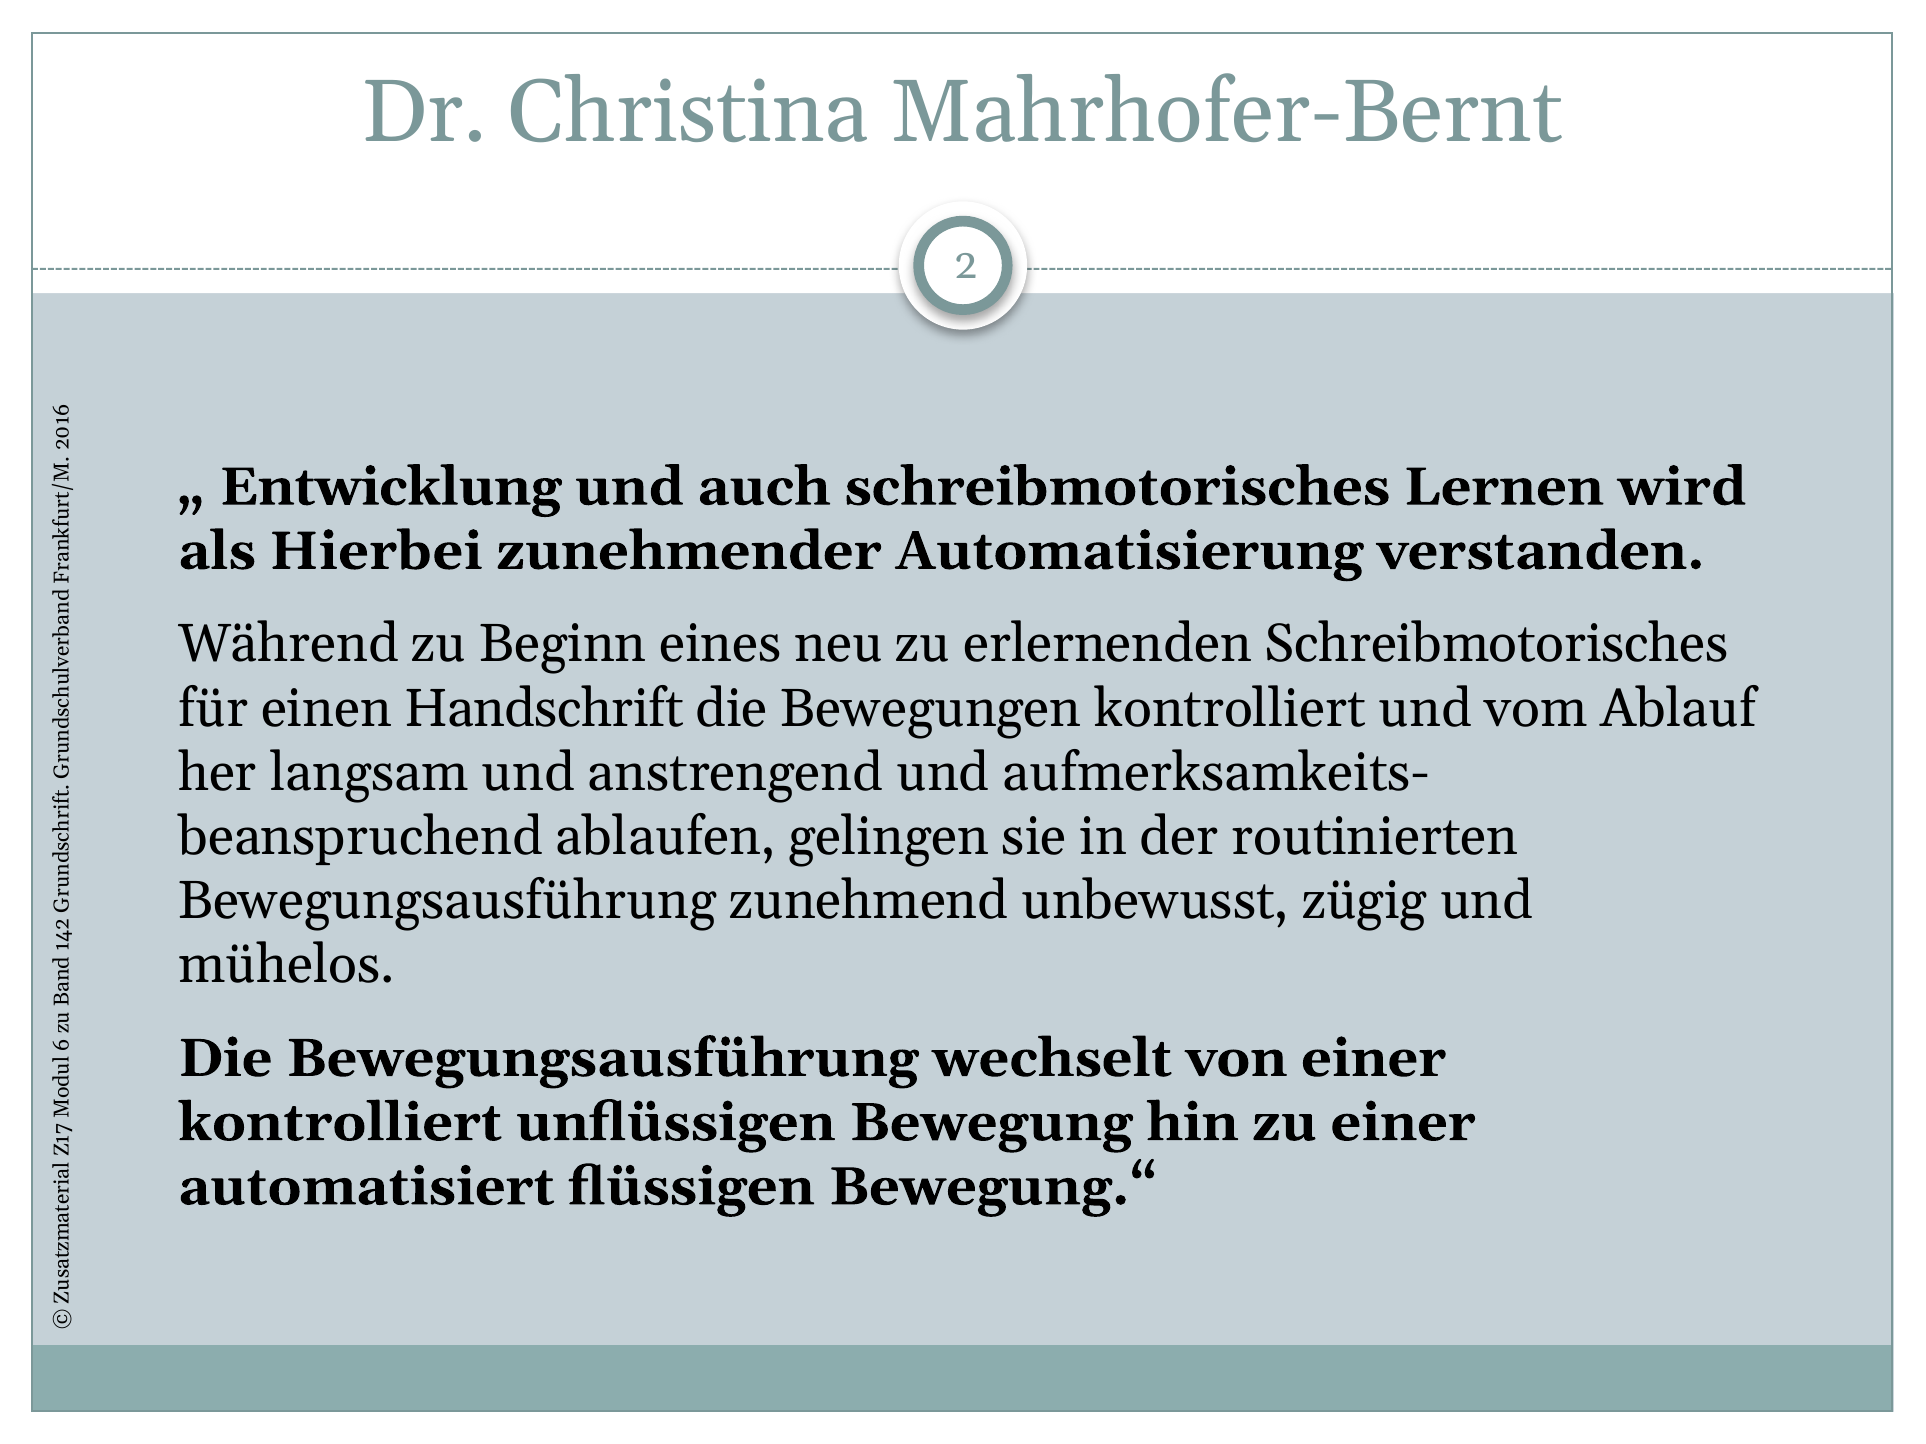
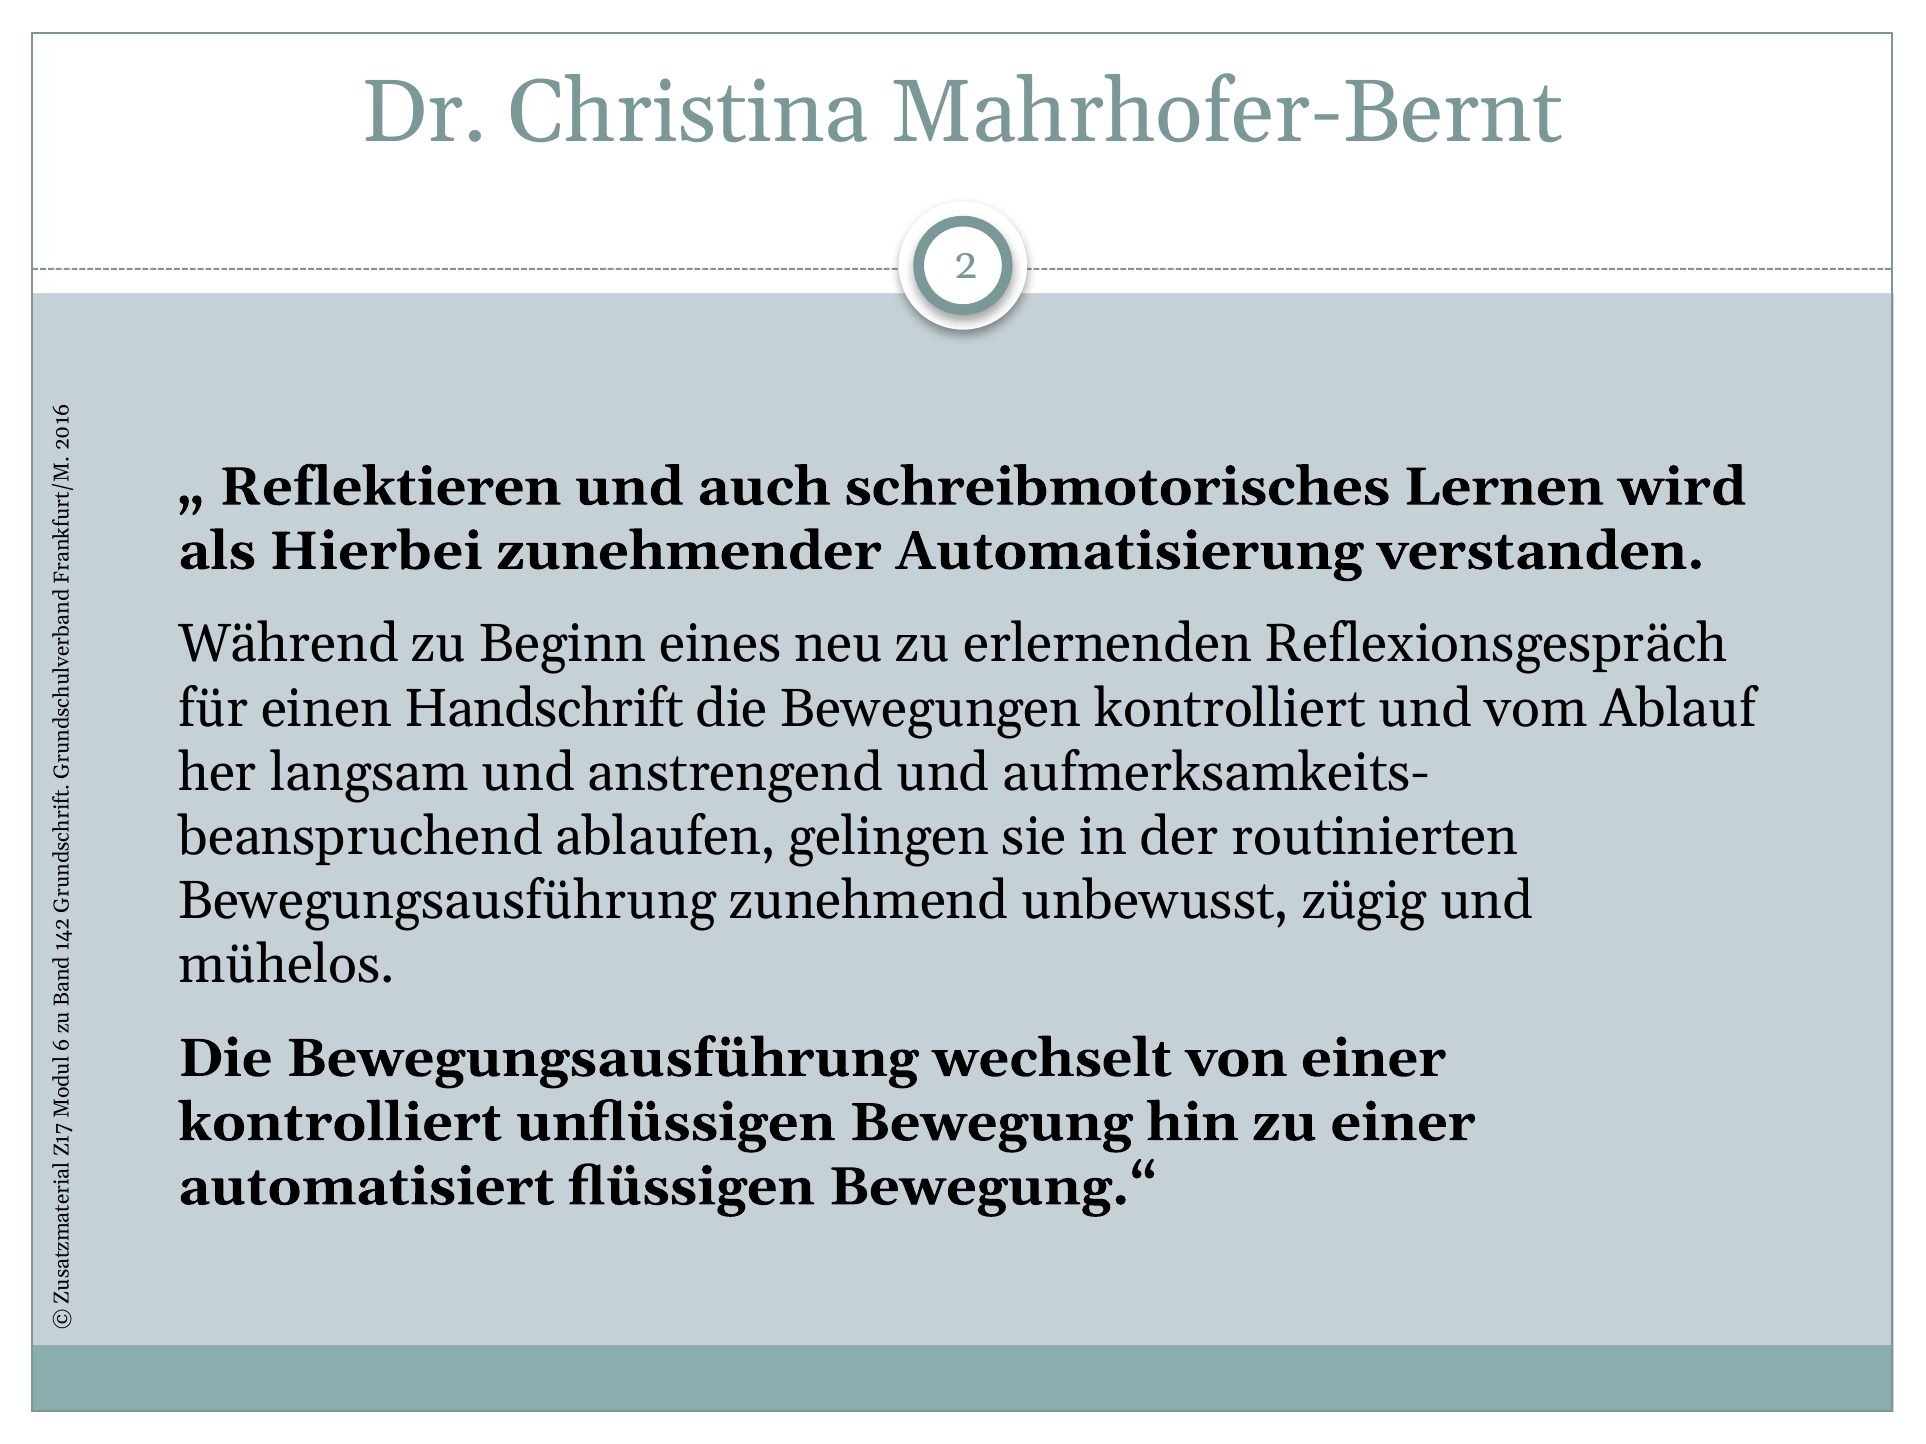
Entwicklung: Entwicklung -> Reflektieren (390, 487)
erlernenden Schreibmotorisches: Schreibmotorisches -> Reflexionsgespräch (1496, 644)
